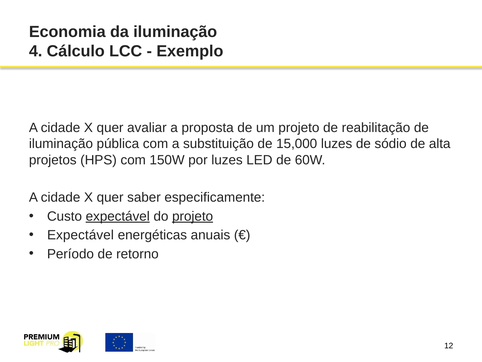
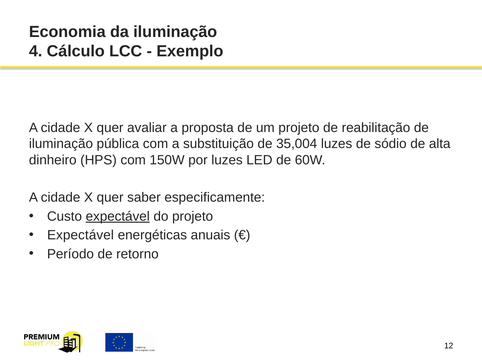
15,000: 15,000 -> 35,004 (297, 144)
projetos: projetos -> dinheiro (53, 160)
projeto underline: present -> none (193, 216)
